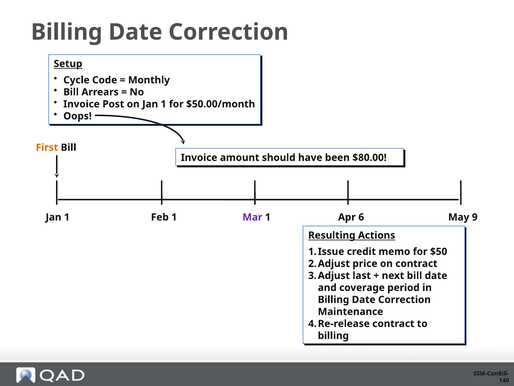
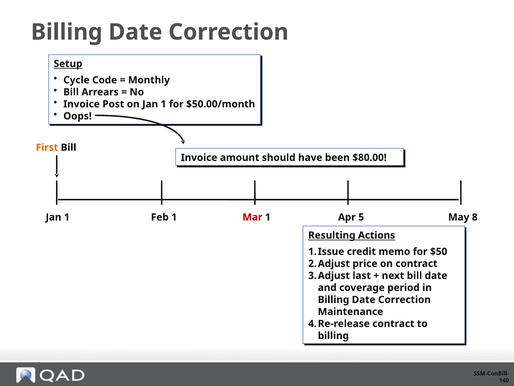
Mar colour: purple -> red (252, 217)
6: 6 -> 5 (361, 217)
9: 9 -> 8 (475, 217)
